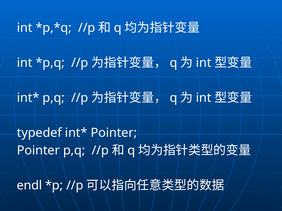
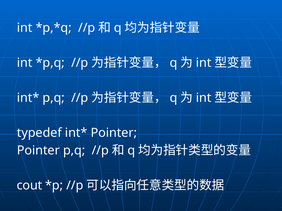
endl: endl -> cout (29, 186)
